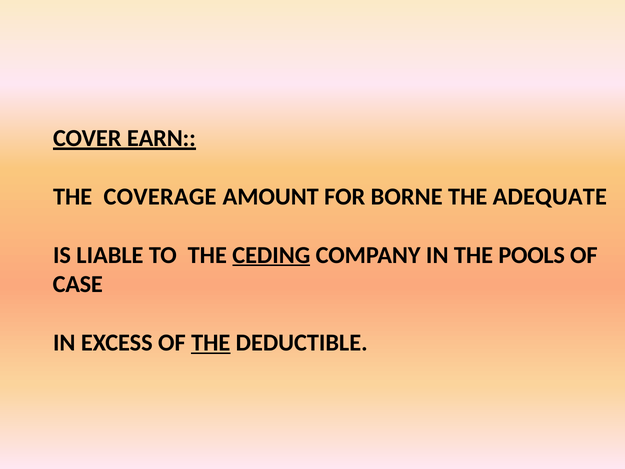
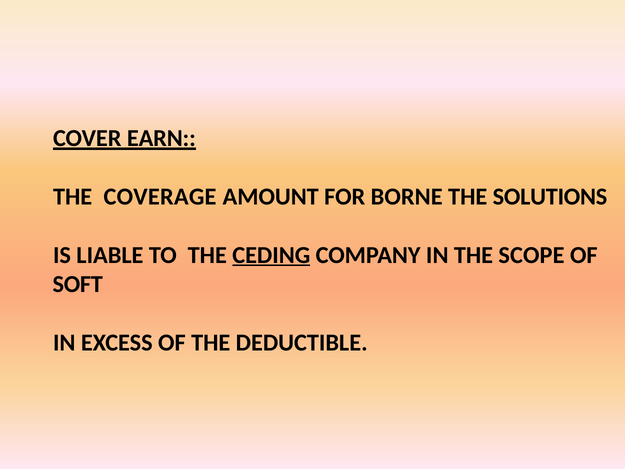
ADEQUATE: ADEQUATE -> SOLUTIONS (550, 196)
POOLS: POOLS -> SCOPE (531, 255)
CASE: CASE -> SOFT (78, 284)
THE underline: present -> none (211, 342)
